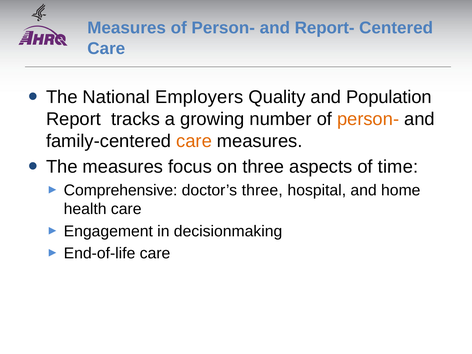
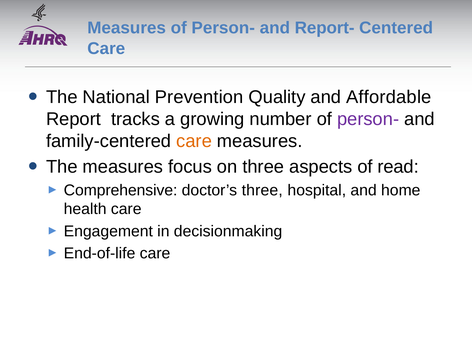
Employers: Employers -> Prevention (199, 97)
Population: Population -> Affordable (389, 97)
person- colour: orange -> purple (368, 119)
time: time -> read (398, 167)
